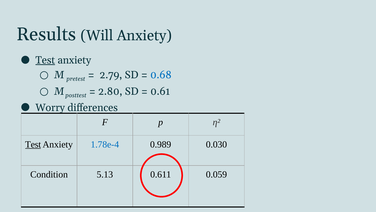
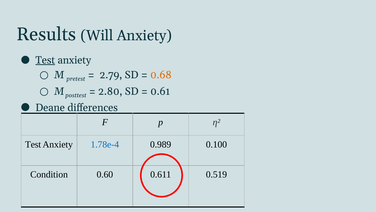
0.68 colour: blue -> orange (161, 75)
Worry: Worry -> Deane (50, 107)
Test underline: present -> none (33, 144)
0.030: 0.030 -> 0.100 (216, 144)
5.13: 5.13 -> 0.60 (105, 174)
0.059: 0.059 -> 0.519 (216, 174)
